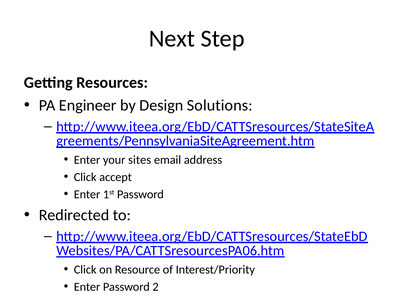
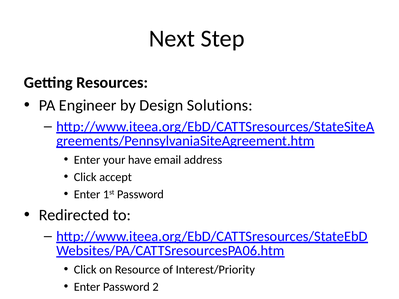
sites: sites -> have (140, 160)
